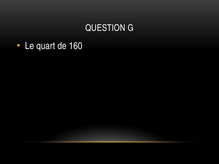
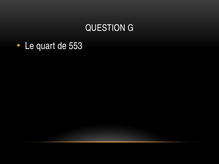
160: 160 -> 553 (76, 46)
